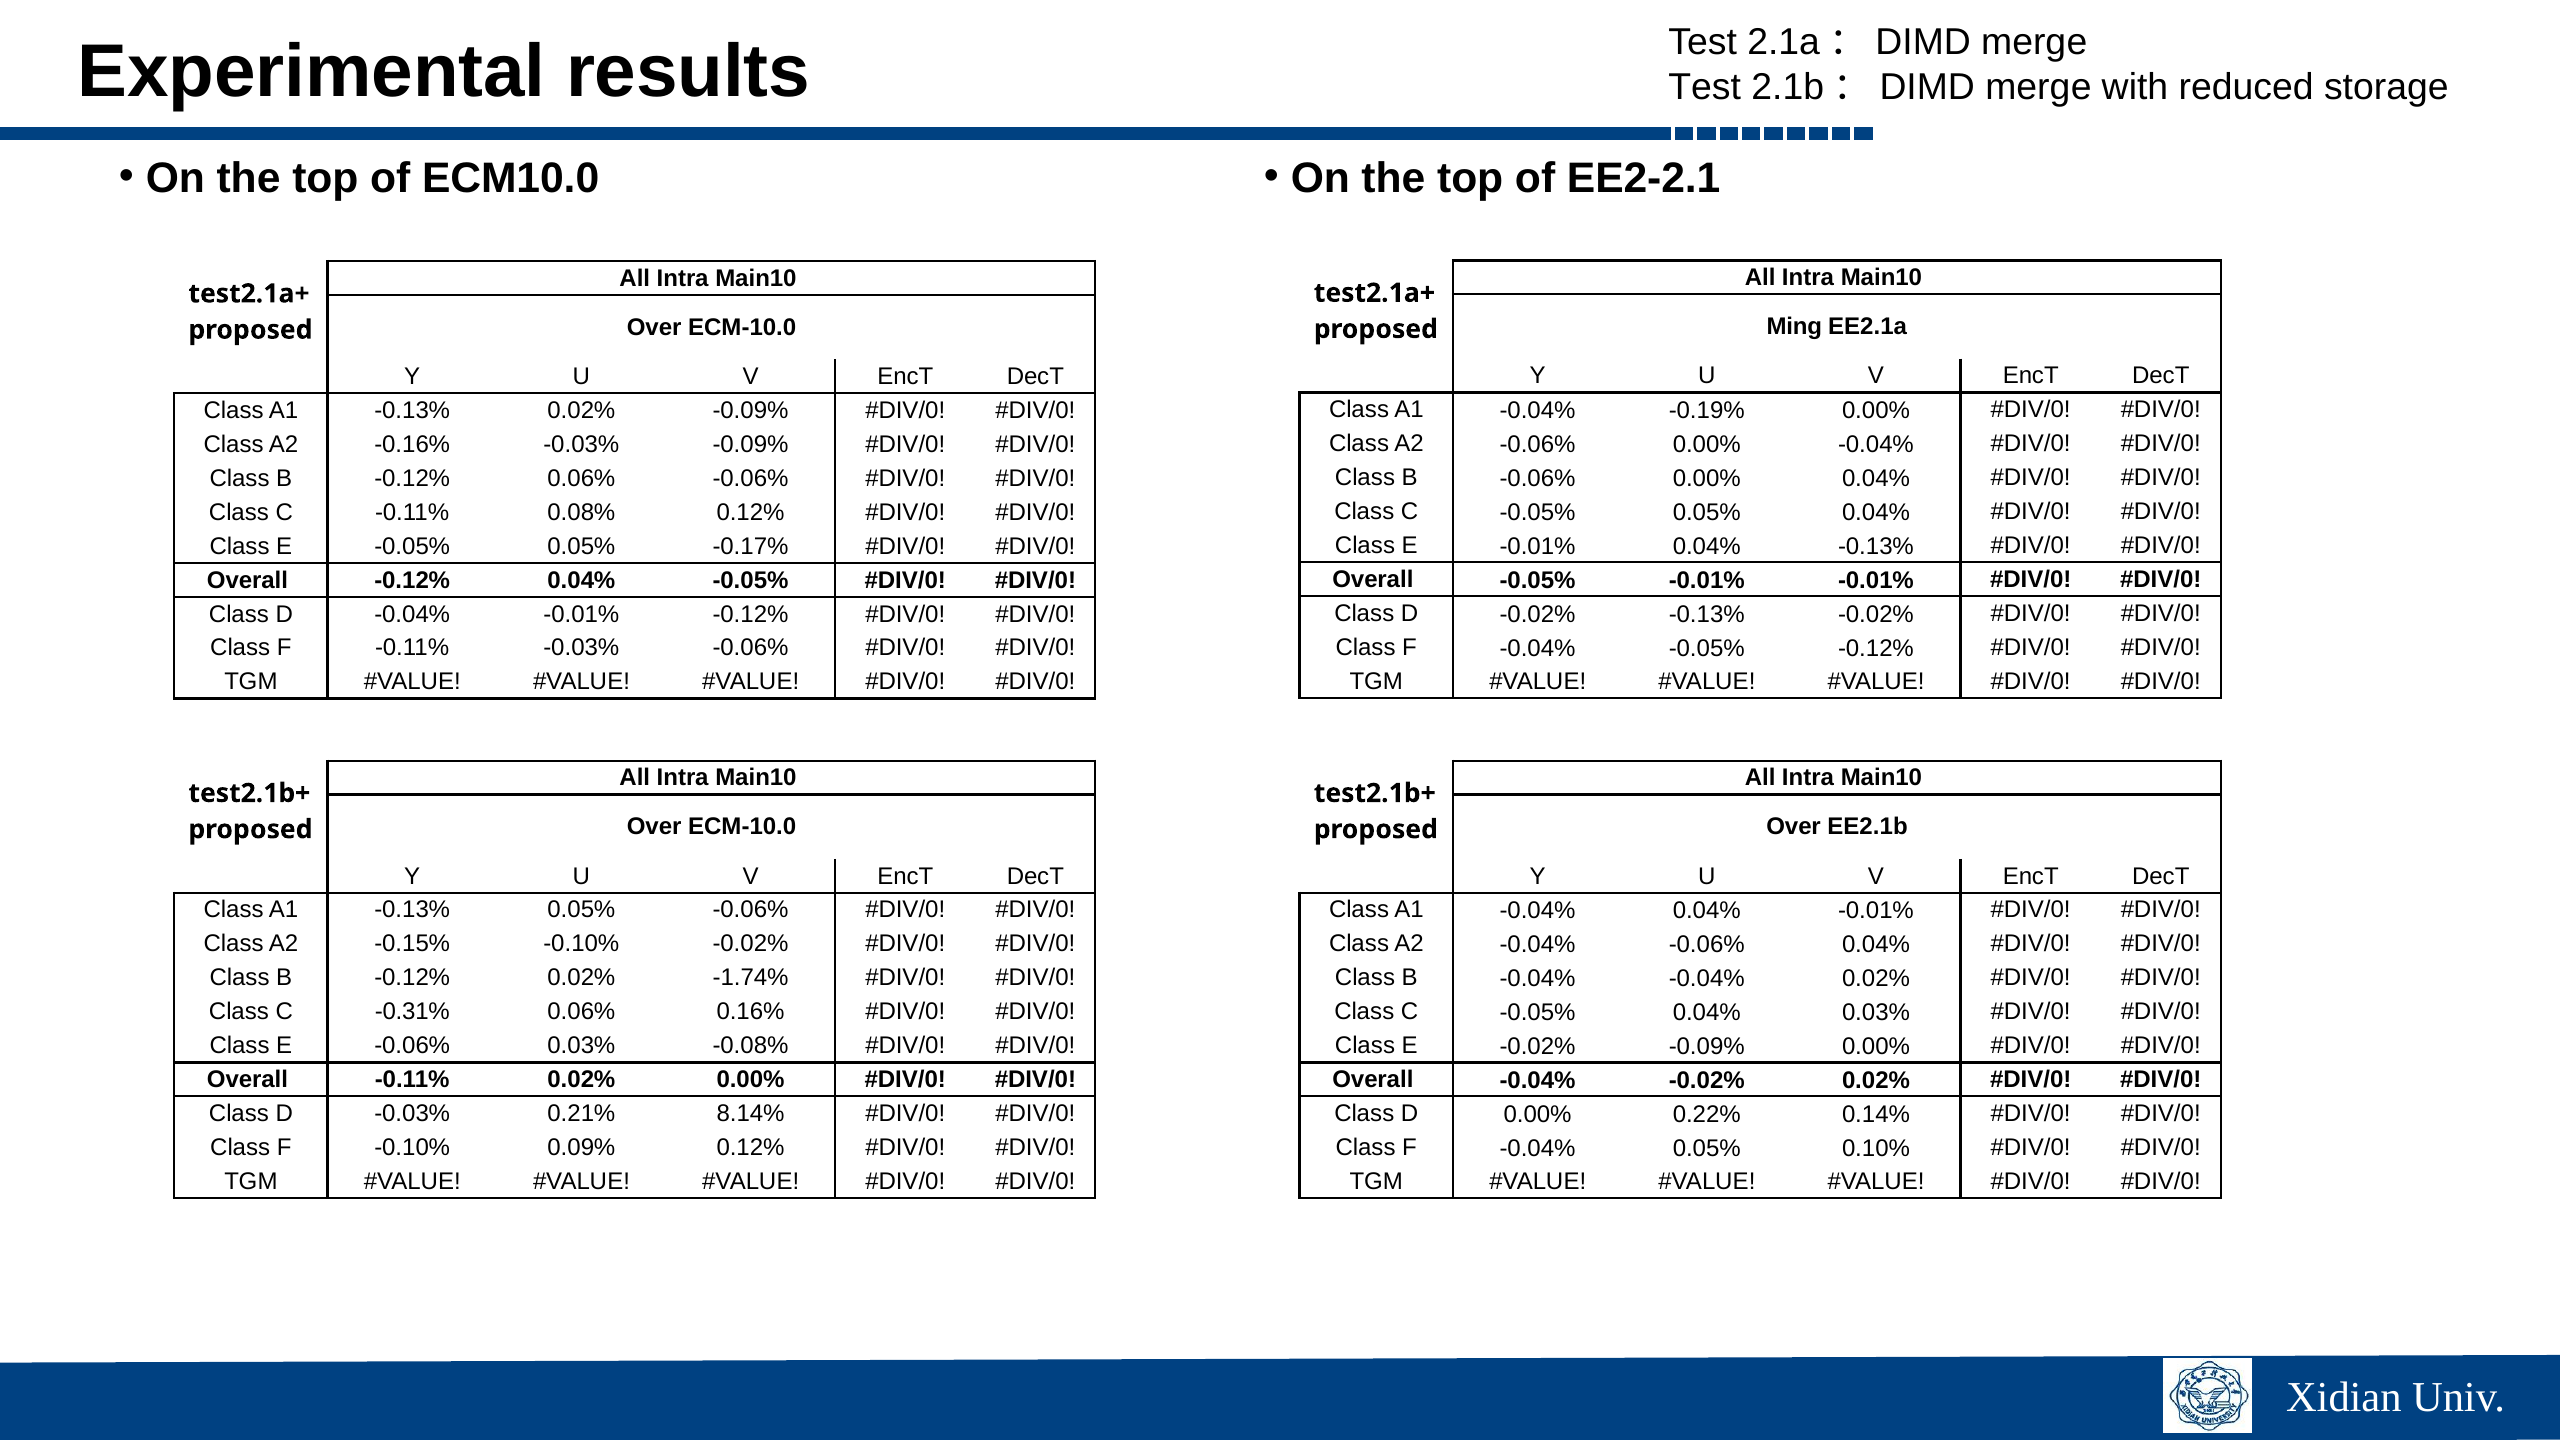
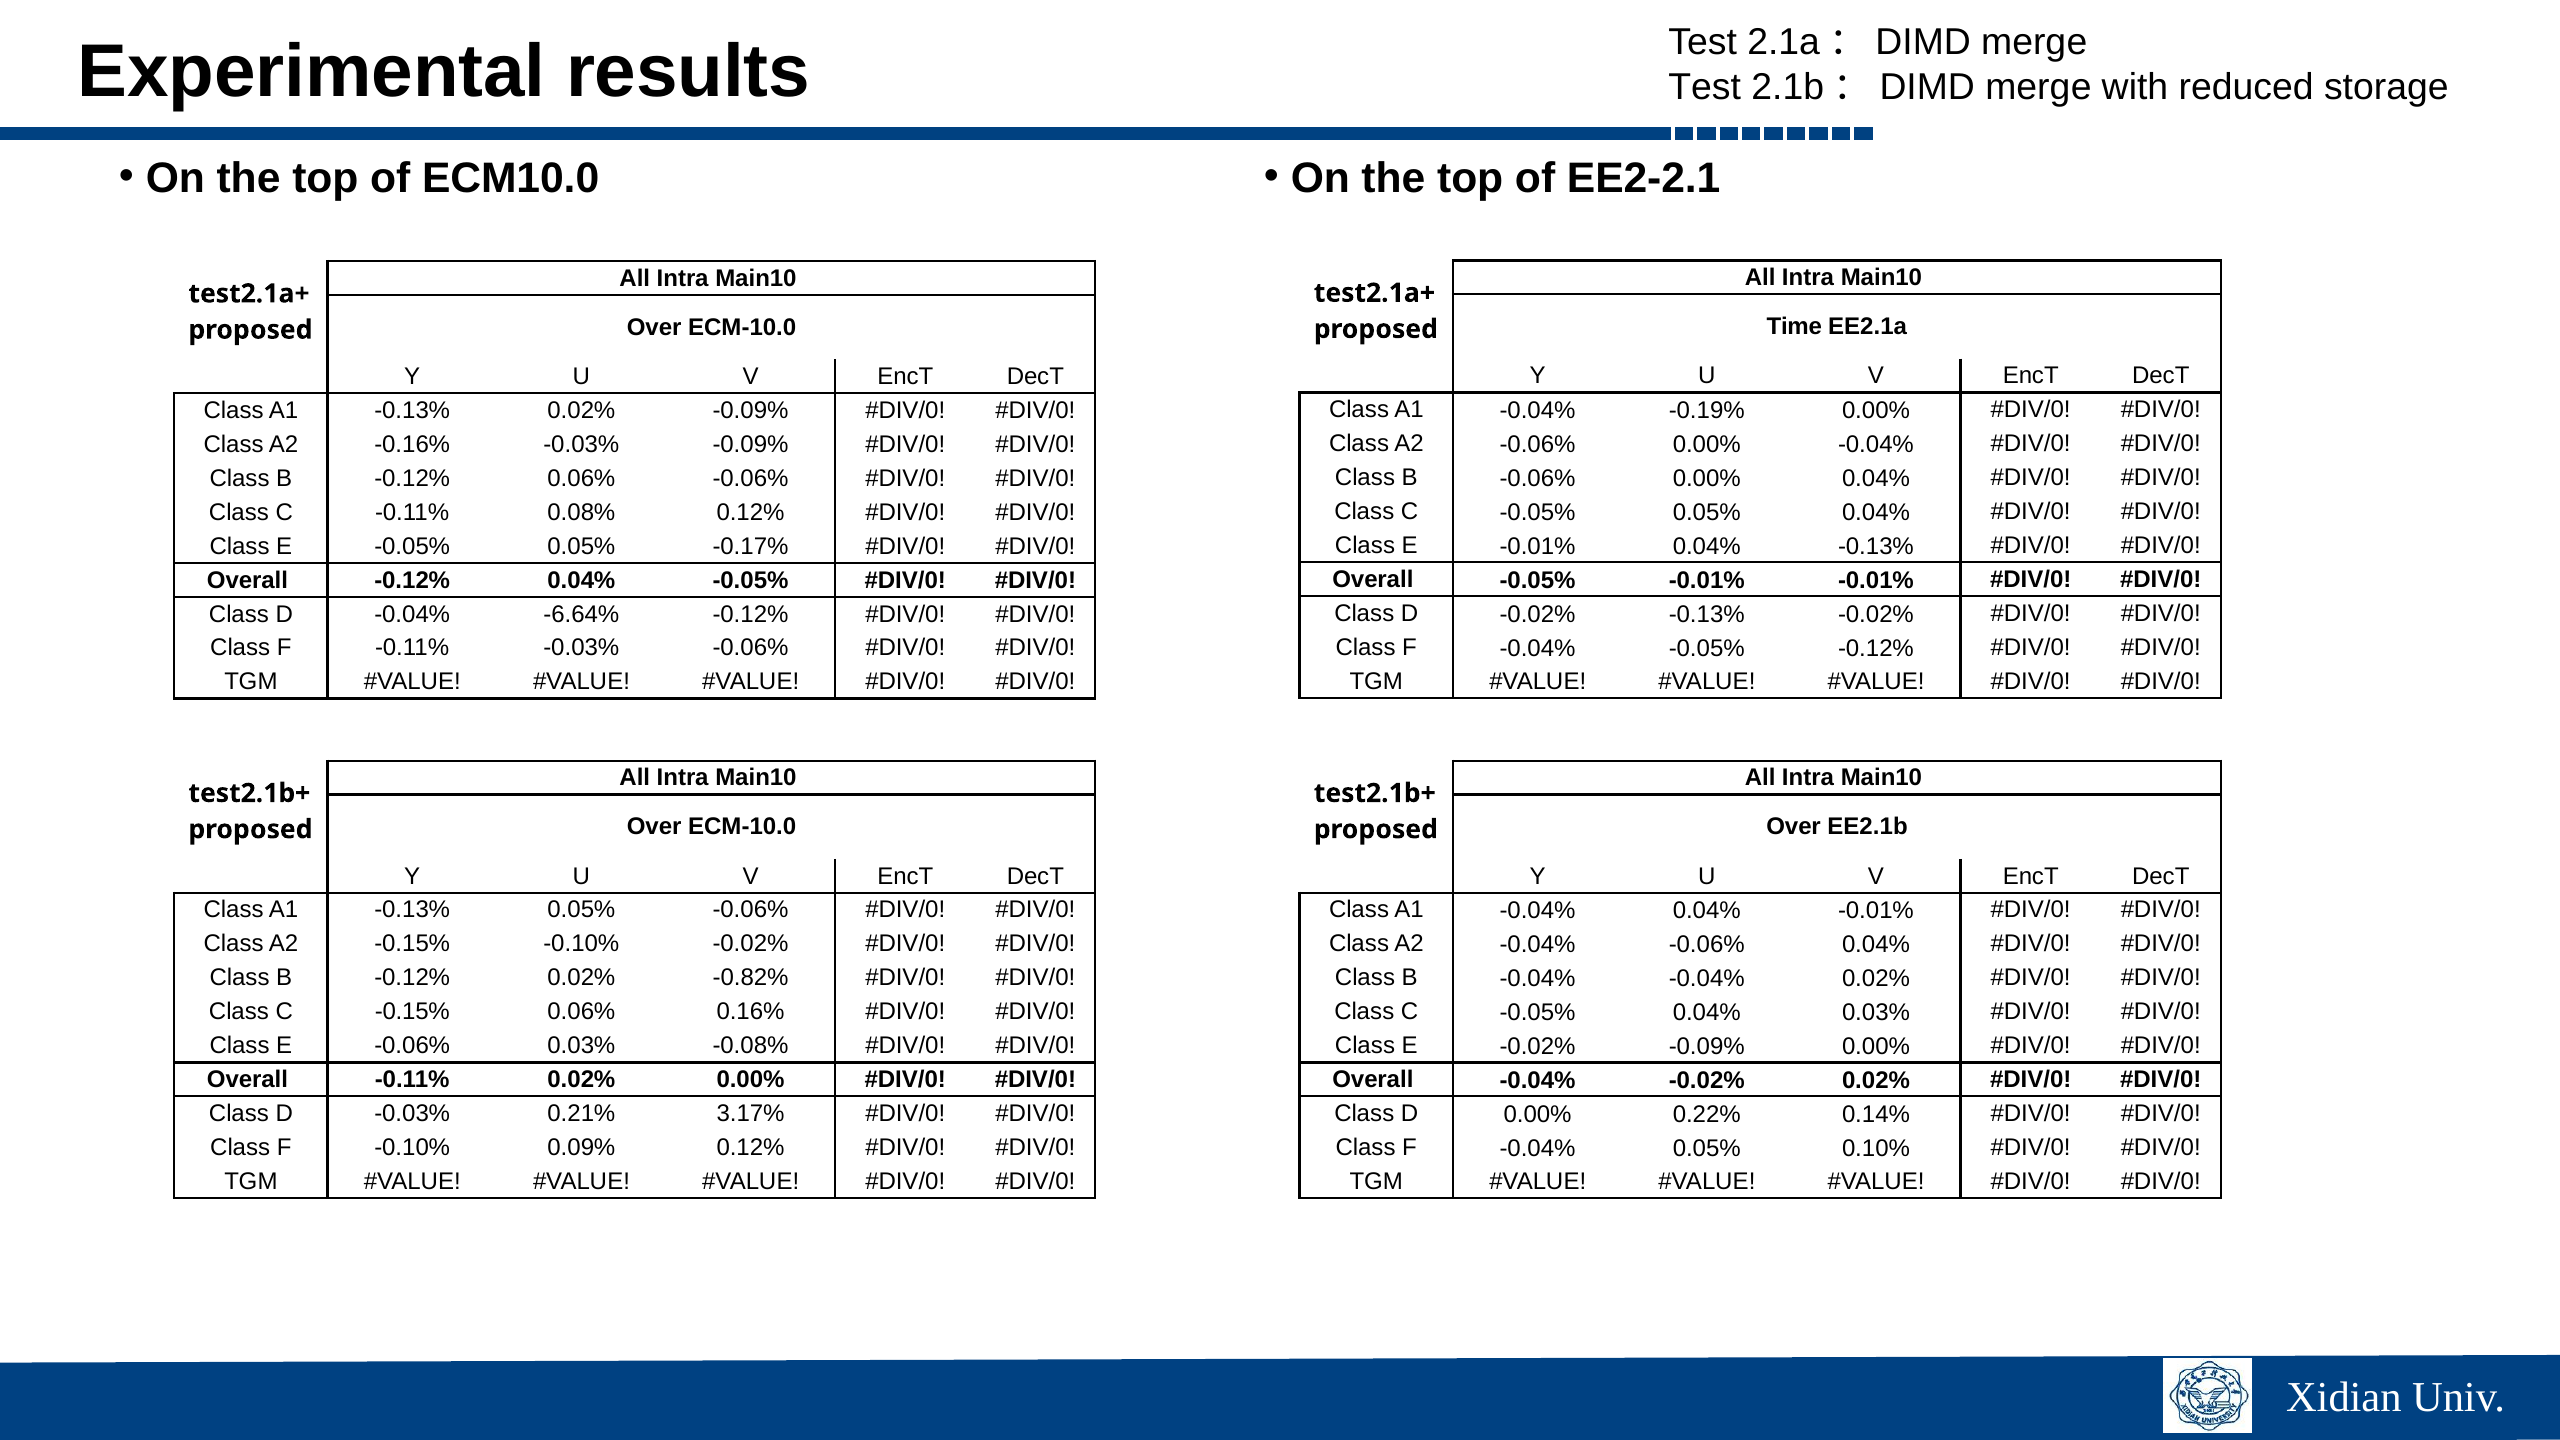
Ming: Ming -> Time (1794, 327)
-0.04% -0.01%: -0.01% -> -6.64% (581, 614)
-1.74%: -1.74% -> -0.82% (751, 978)
C -0.31%: -0.31% -> -0.15% (412, 1012)
8.14%: 8.14% -> 3.17% (751, 1114)
